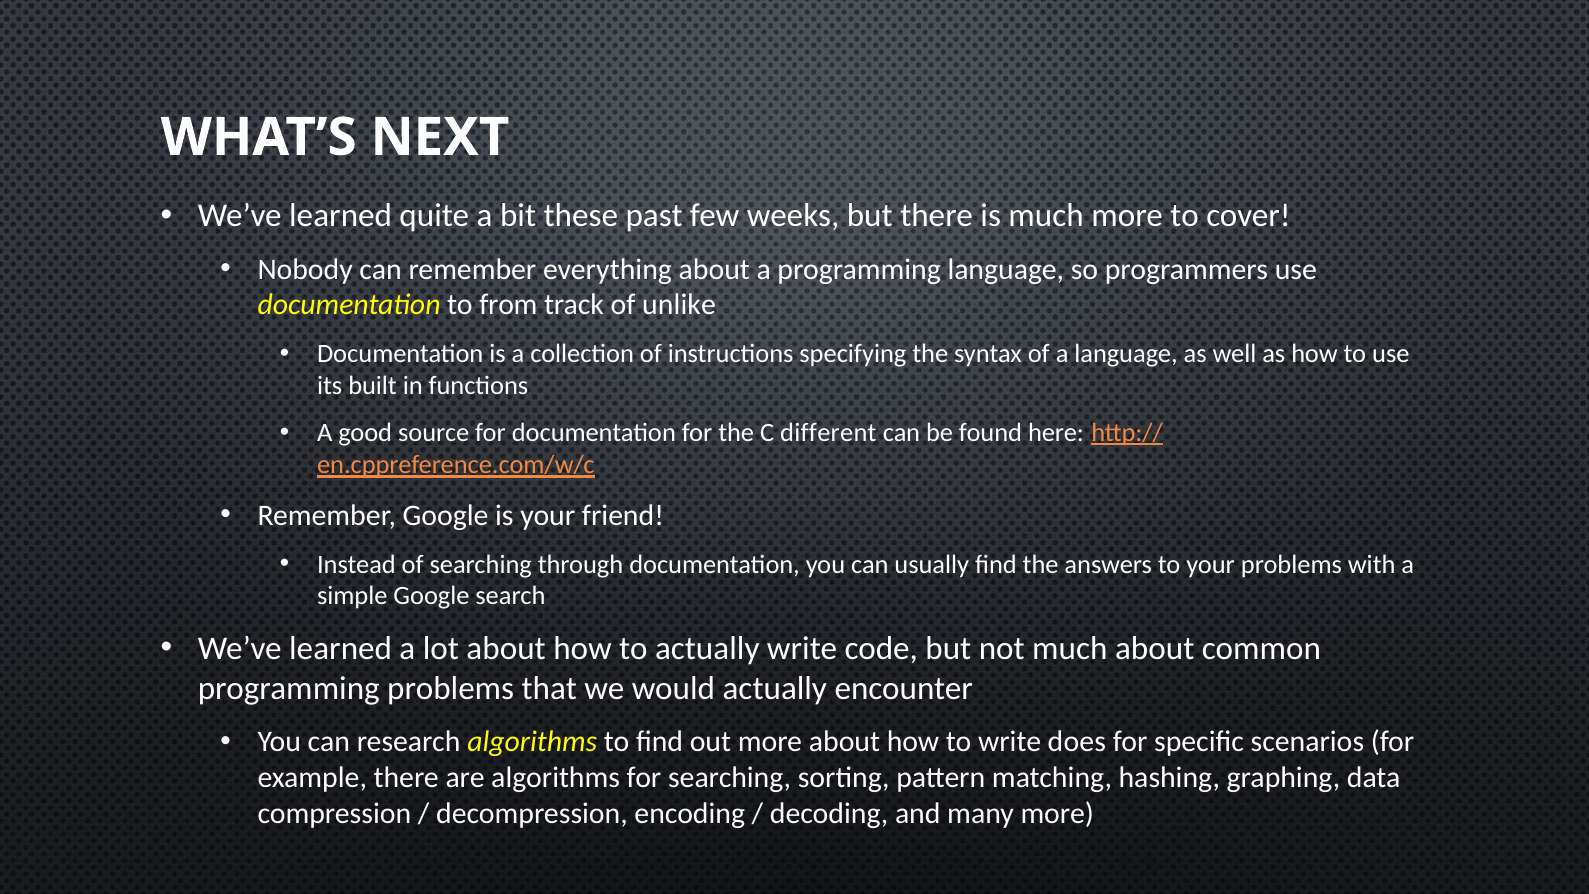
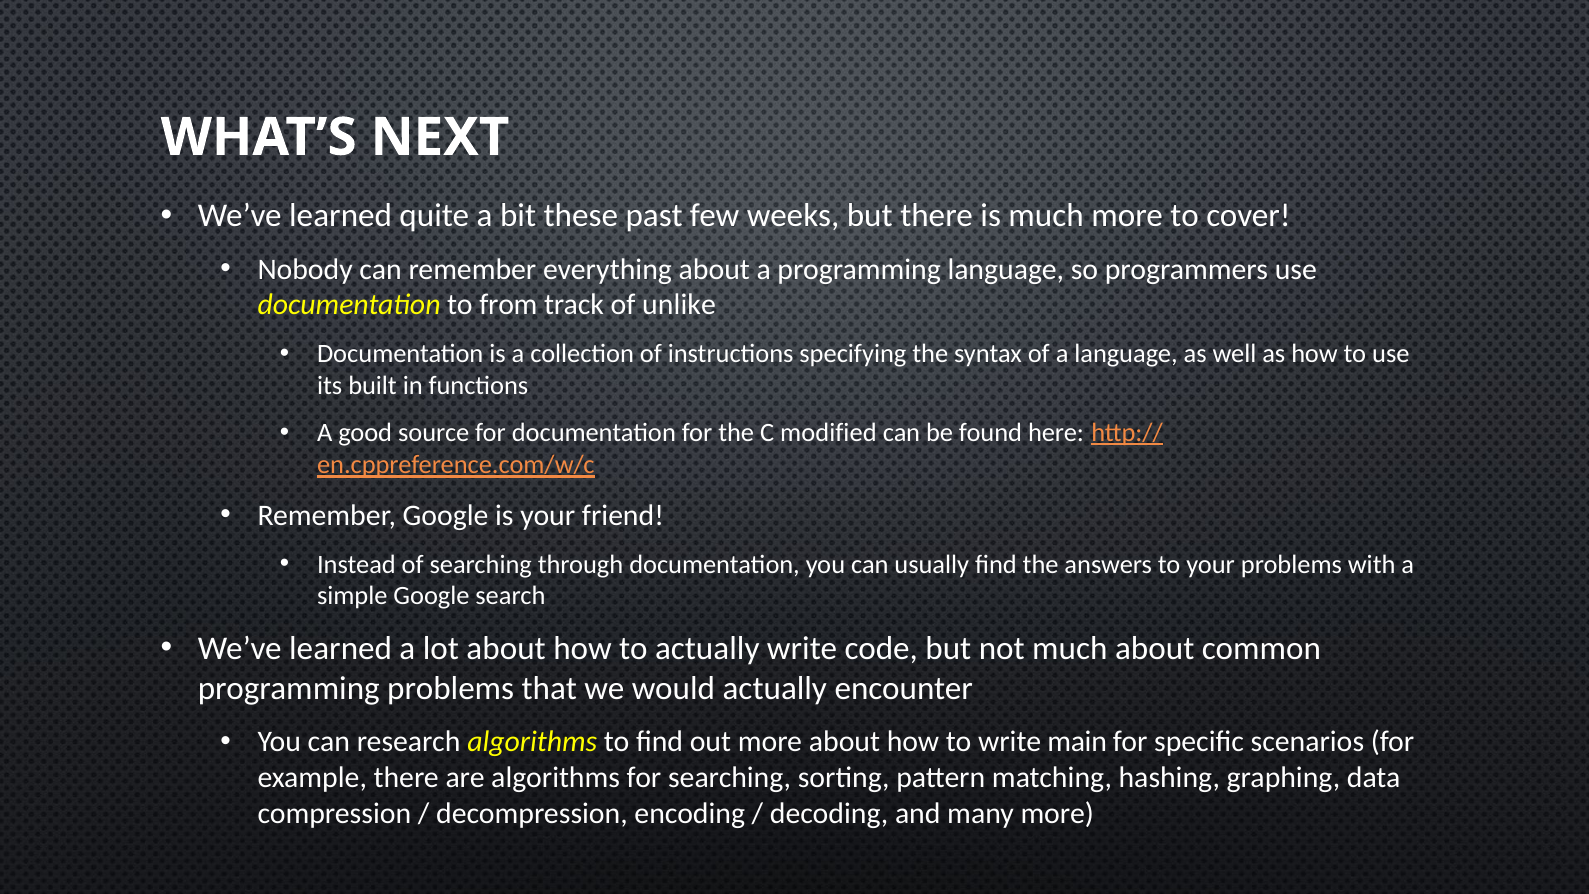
different: different -> modified (828, 432)
does: does -> main (1077, 742)
